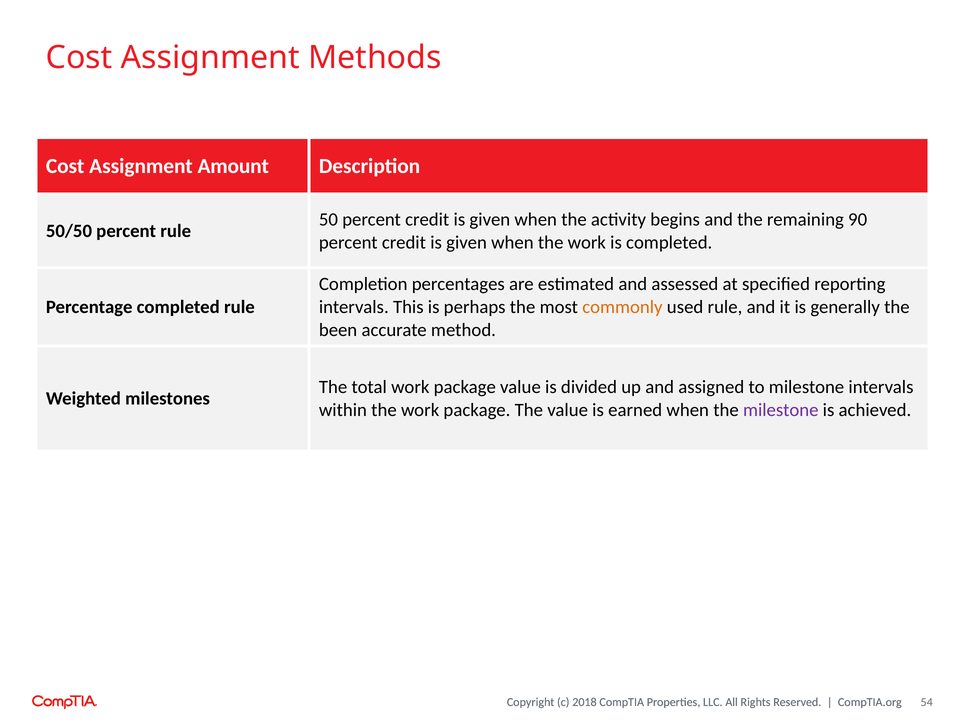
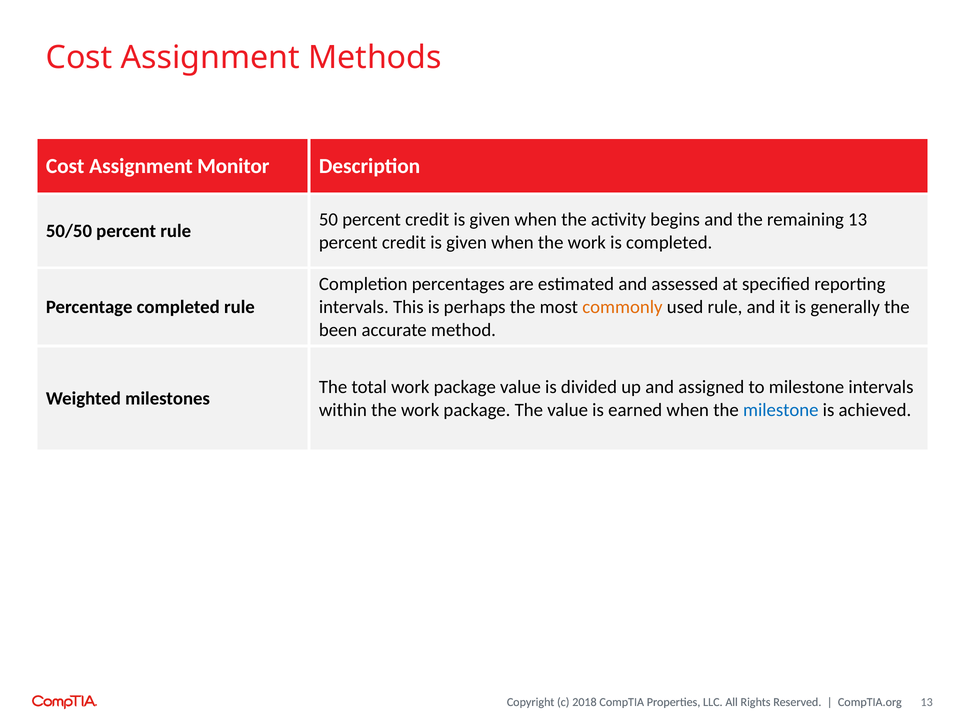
Amount: Amount -> Monitor (233, 166)
remaining 90: 90 -> 13 (858, 219)
milestone colour: purple -> blue (781, 410)
54: 54 -> 13 (927, 702)
